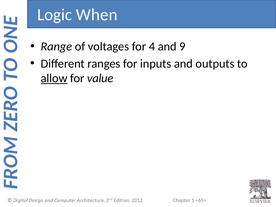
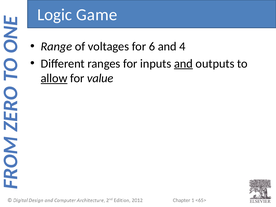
When: When -> Game (97, 15)
4: 4 -> 6 (152, 46)
9: 9 -> 4 (182, 46)
and underline: none -> present (183, 64)
